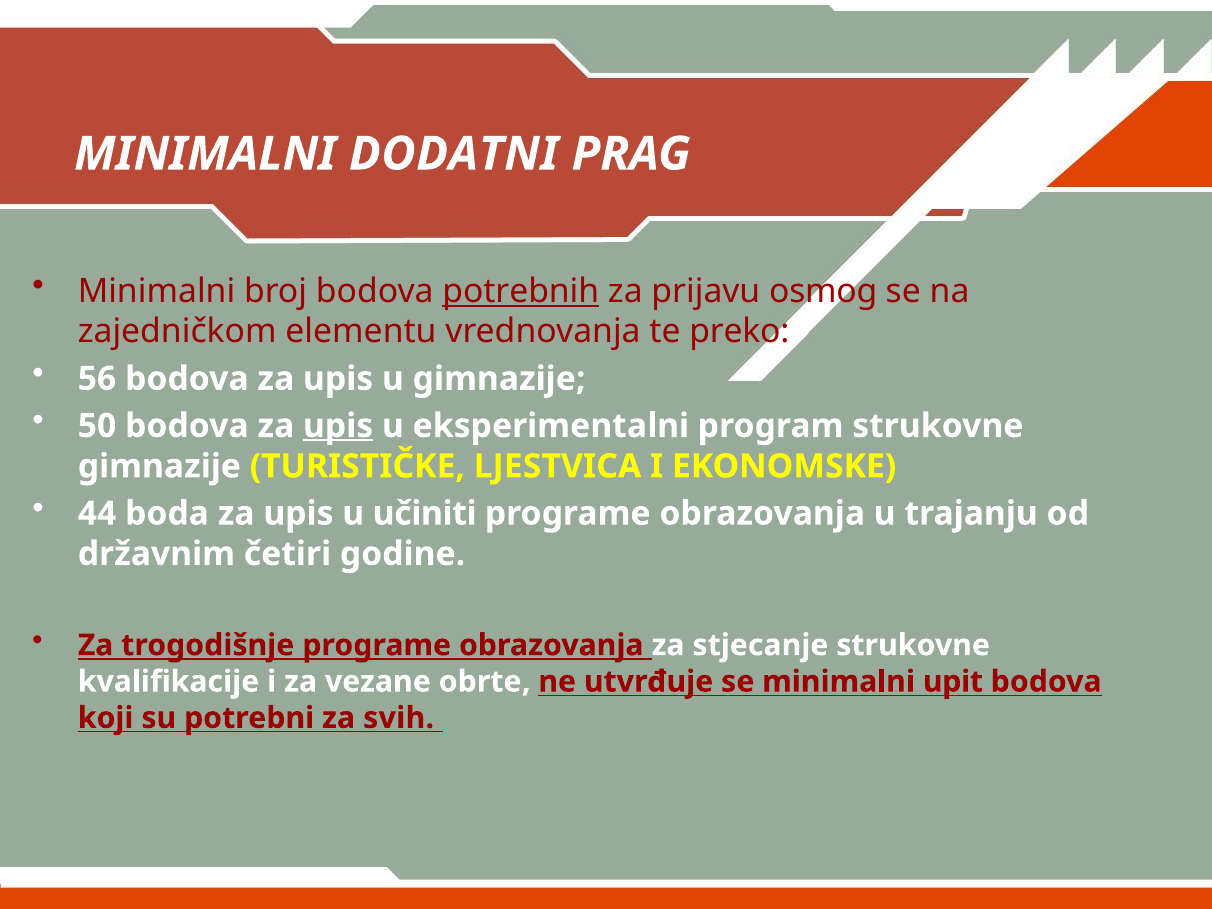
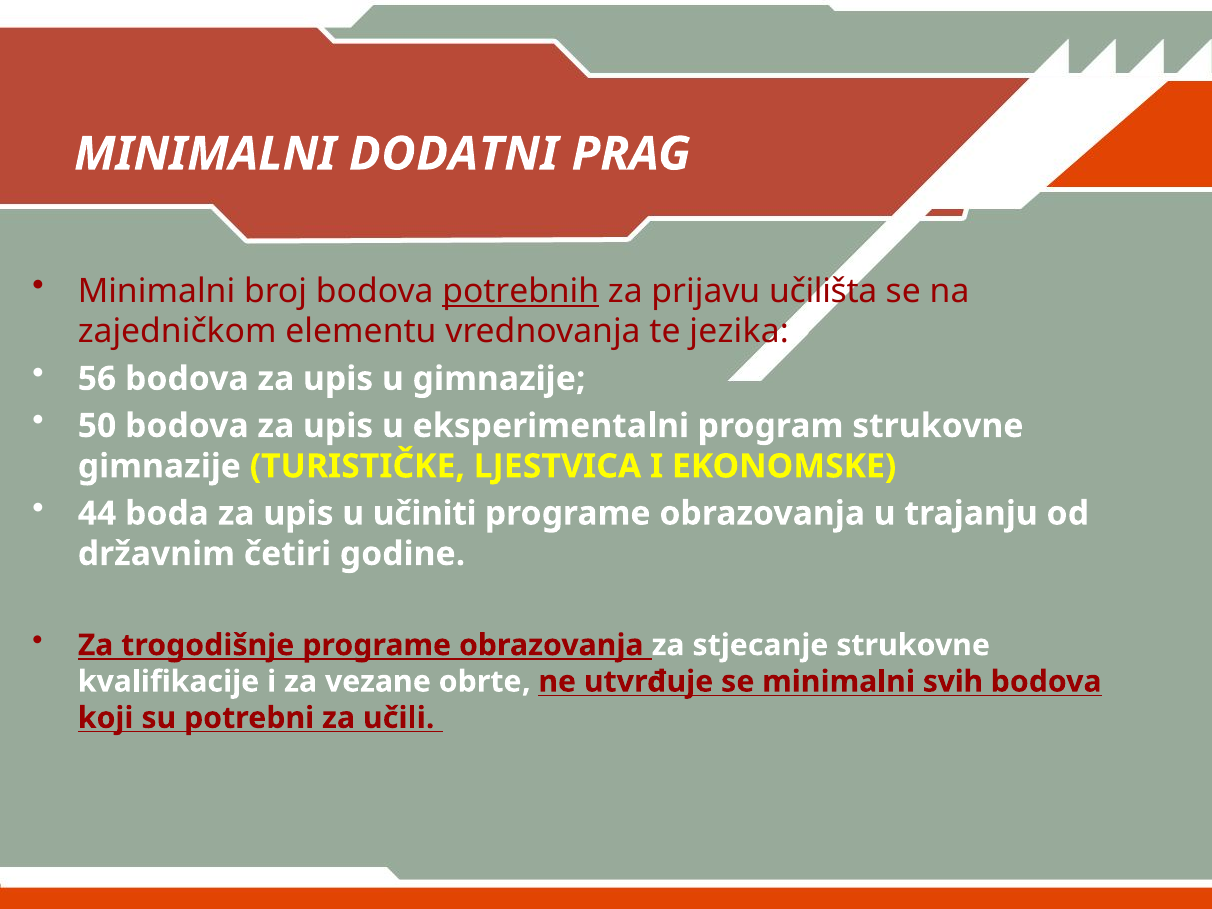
osmog: osmog -> učilišta (823, 291)
preko: preko -> jezika (739, 332)
upis underline: present -> none (338, 426)
upit: upit -> svih (953, 682)
svih: svih -> učili (399, 718)
